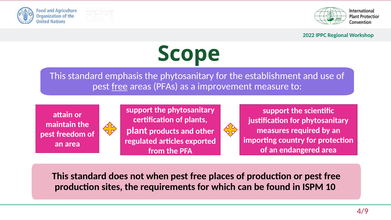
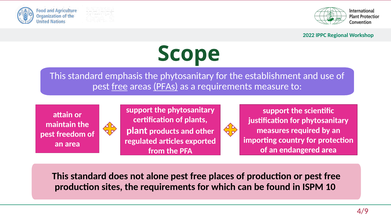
PFAs underline: none -> present (166, 86)
a improvement: improvement -> requirements (225, 86)
when: when -> alone (157, 176)
